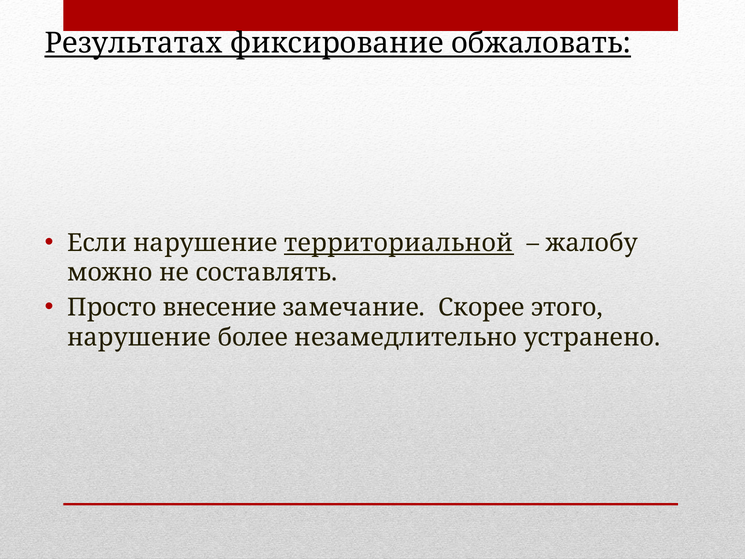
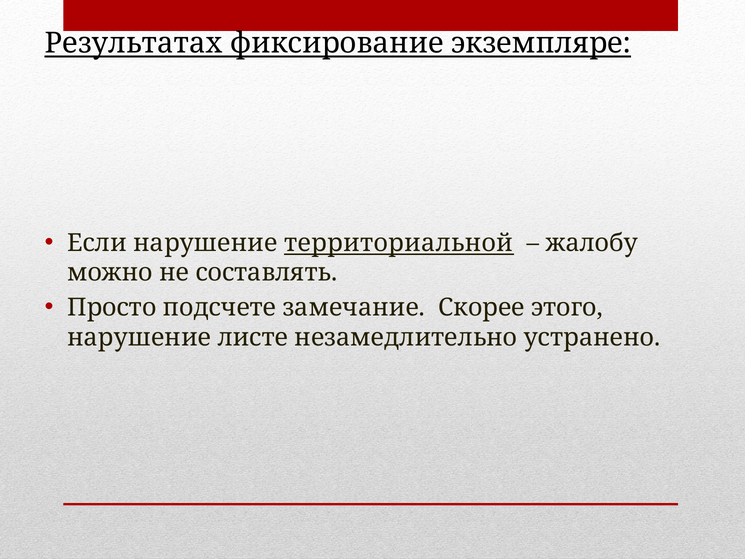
обжаловать: обжаловать -> экземпляре (541, 43)
внесение: внесение -> подсчете (220, 307)
более: более -> листе (253, 337)
